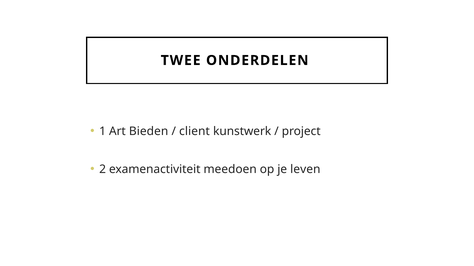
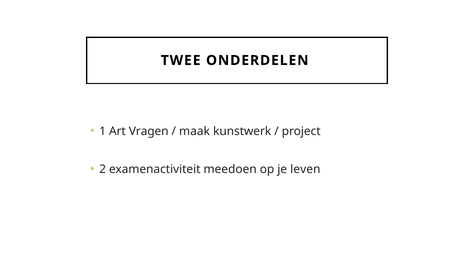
Bieden: Bieden -> Vragen (149, 131)
client: client -> maak (194, 131)
